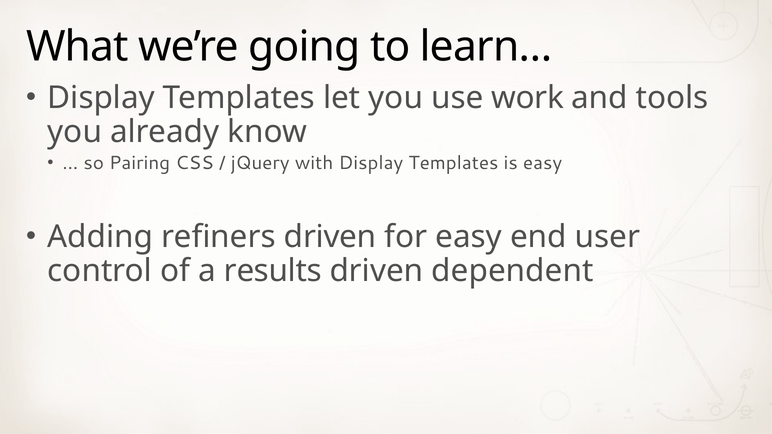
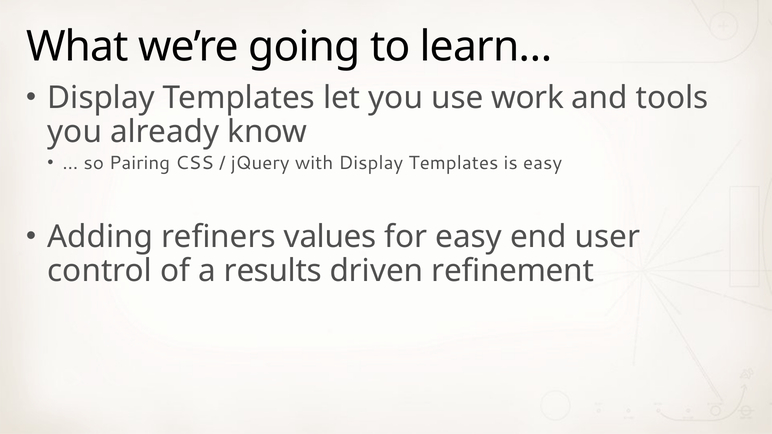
refiners driven: driven -> values (330, 237)
dependent: dependent -> refinement (513, 271)
